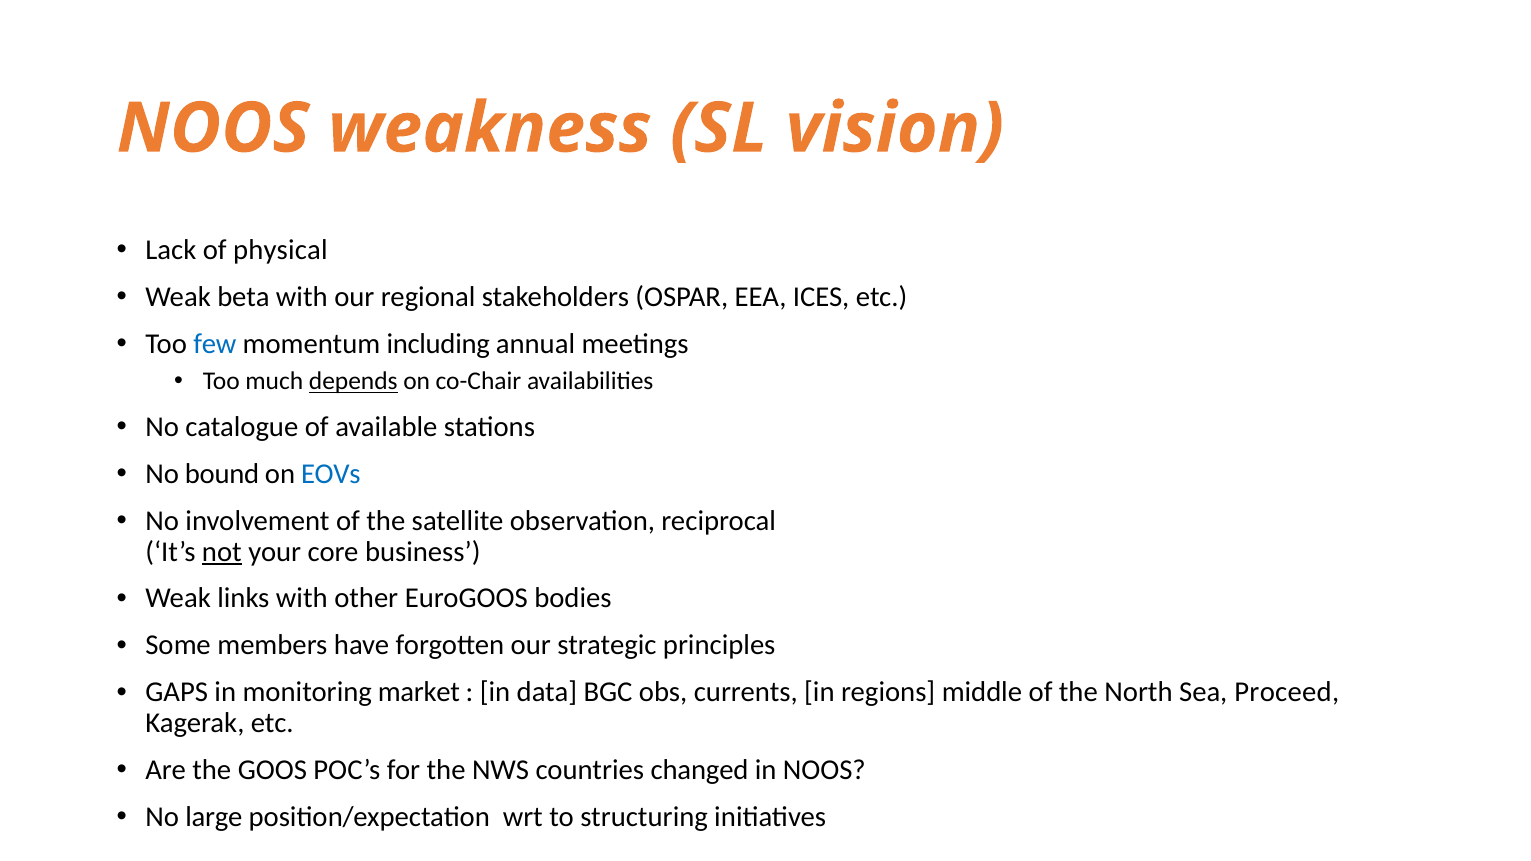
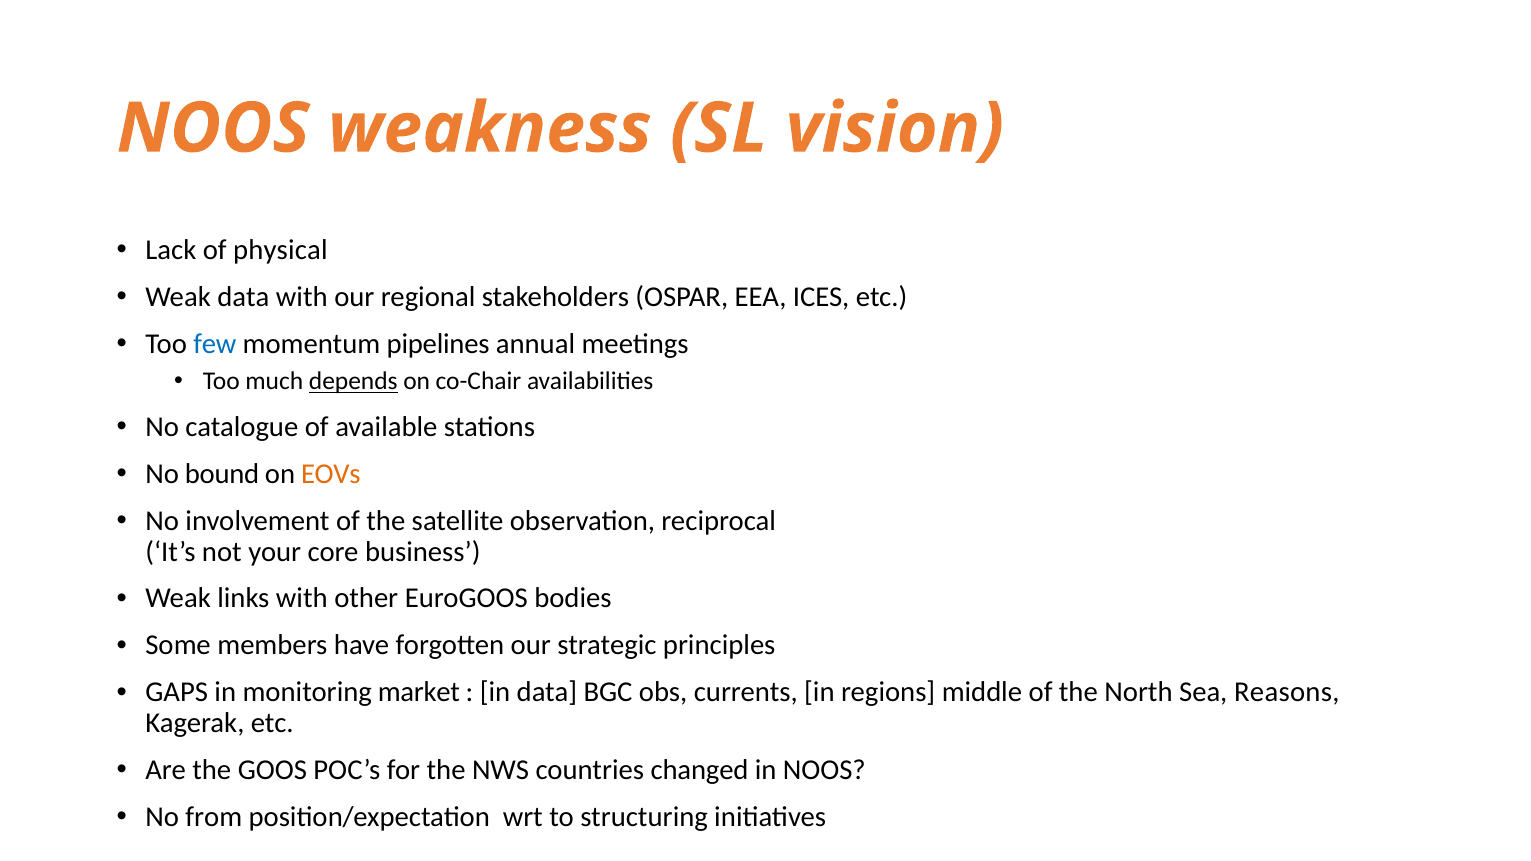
Weak beta: beta -> data (243, 297)
including: including -> pipelines (438, 344)
EOVs colour: blue -> orange (331, 474)
not underline: present -> none (222, 552)
Proceed: Proceed -> Reasons (1287, 693)
large: large -> from (214, 818)
